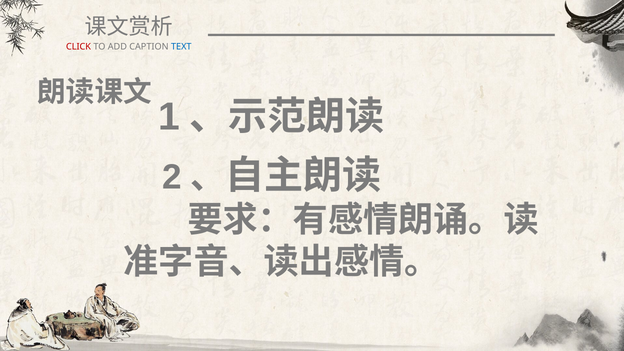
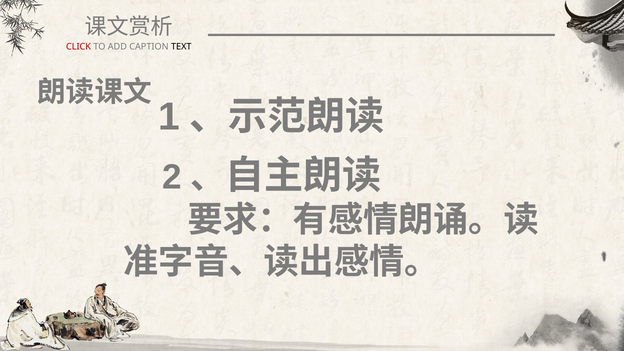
TEXT colour: blue -> black (181, 47)
